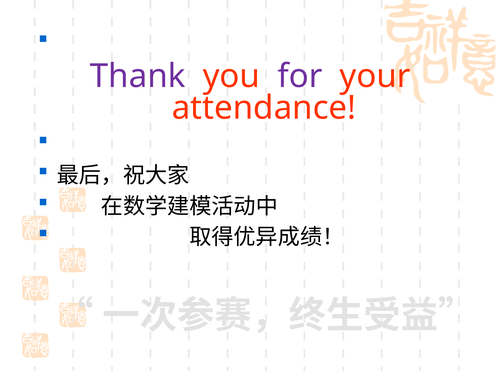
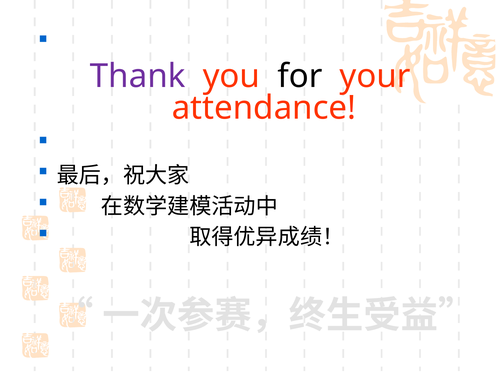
for colour: purple -> black (300, 76)
